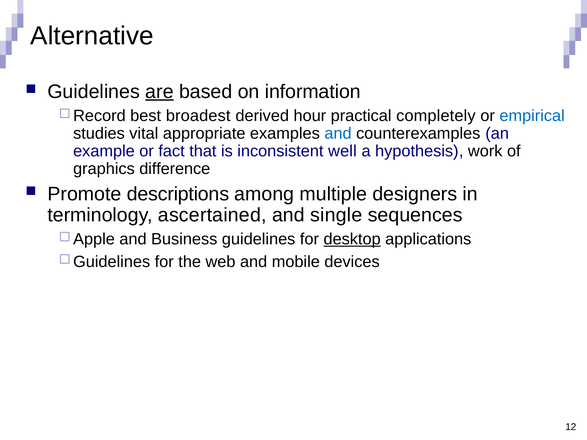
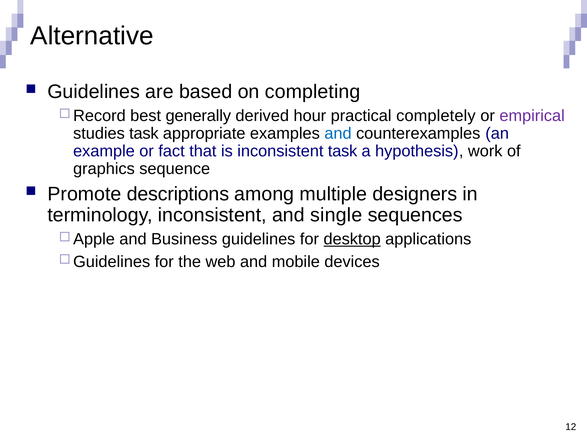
are underline: present -> none (159, 92)
information: information -> completing (313, 92)
broadest: broadest -> generally (198, 116)
empirical colour: blue -> purple (532, 116)
studies vital: vital -> task (144, 134)
inconsistent well: well -> task (343, 151)
difference: difference -> sequence (175, 169)
terminology ascertained: ascertained -> inconsistent (212, 215)
